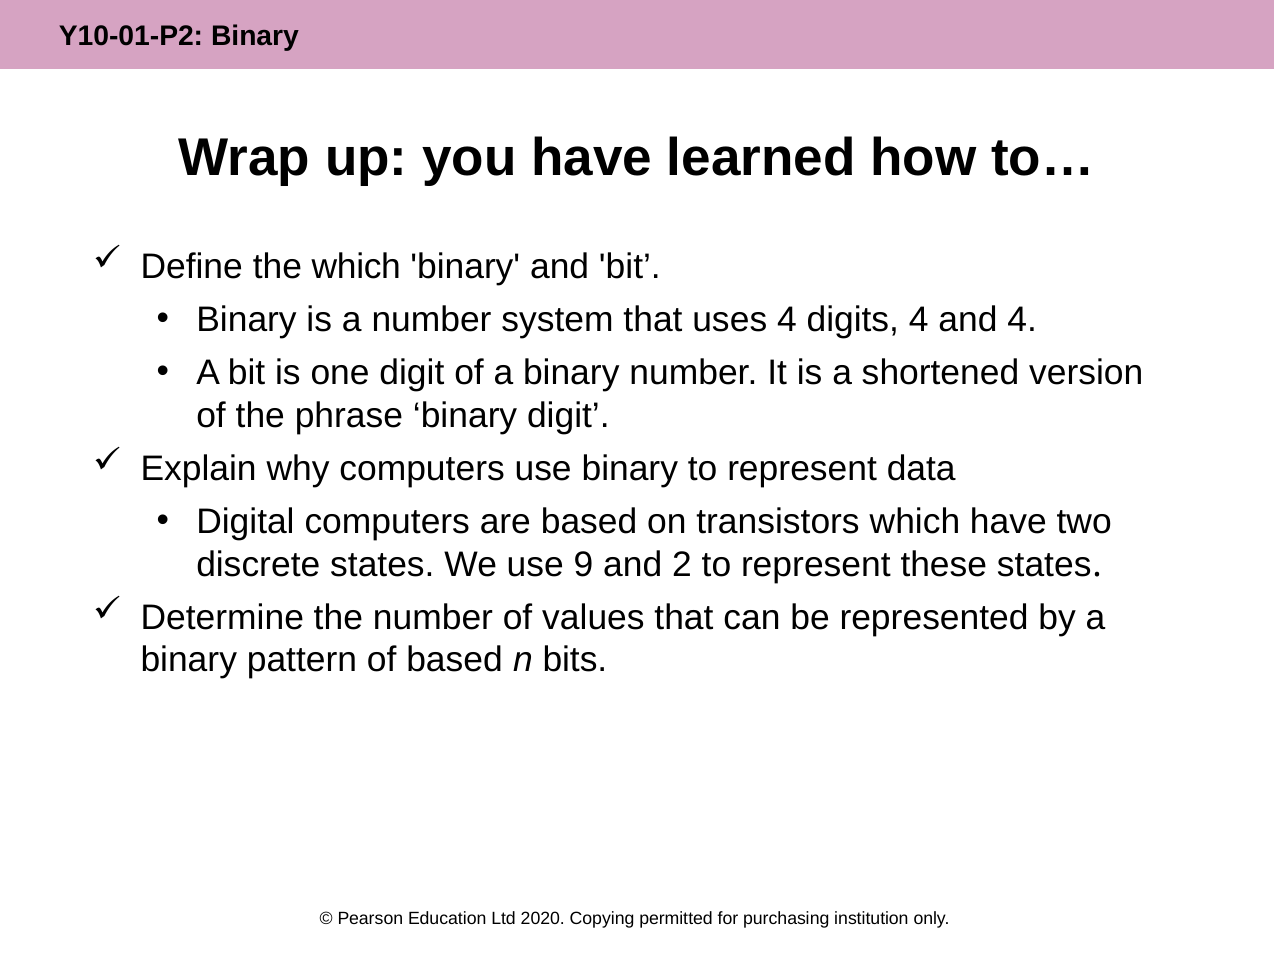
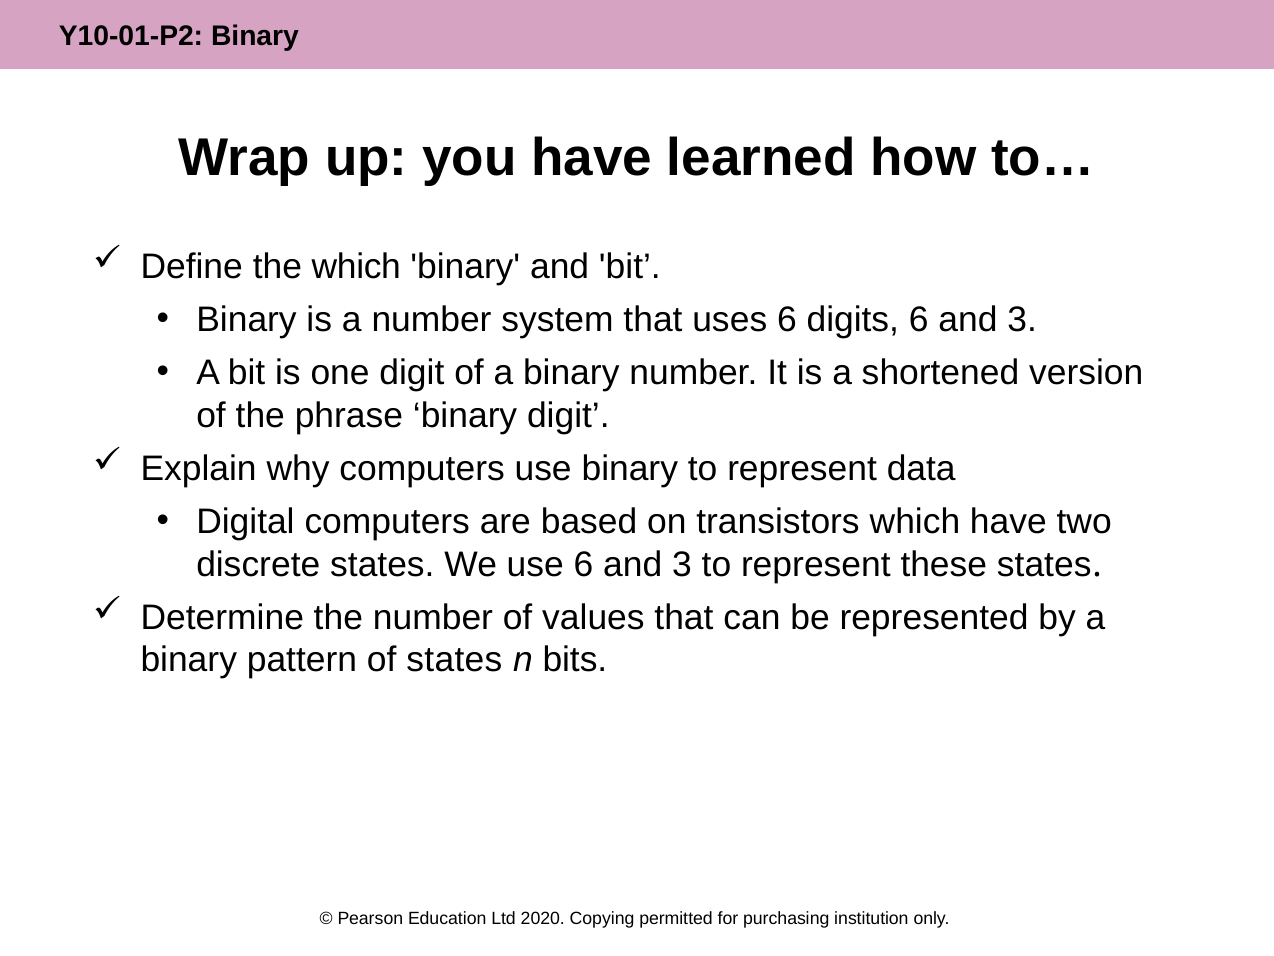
uses 4: 4 -> 6 (787, 320)
digits 4: 4 -> 6 (919, 320)
4: 4 -> 3 (1022, 320)
use 9: 9 -> 6 (584, 564)
2: 2 -> 3 (682, 564)
of based: based -> states (454, 660)
